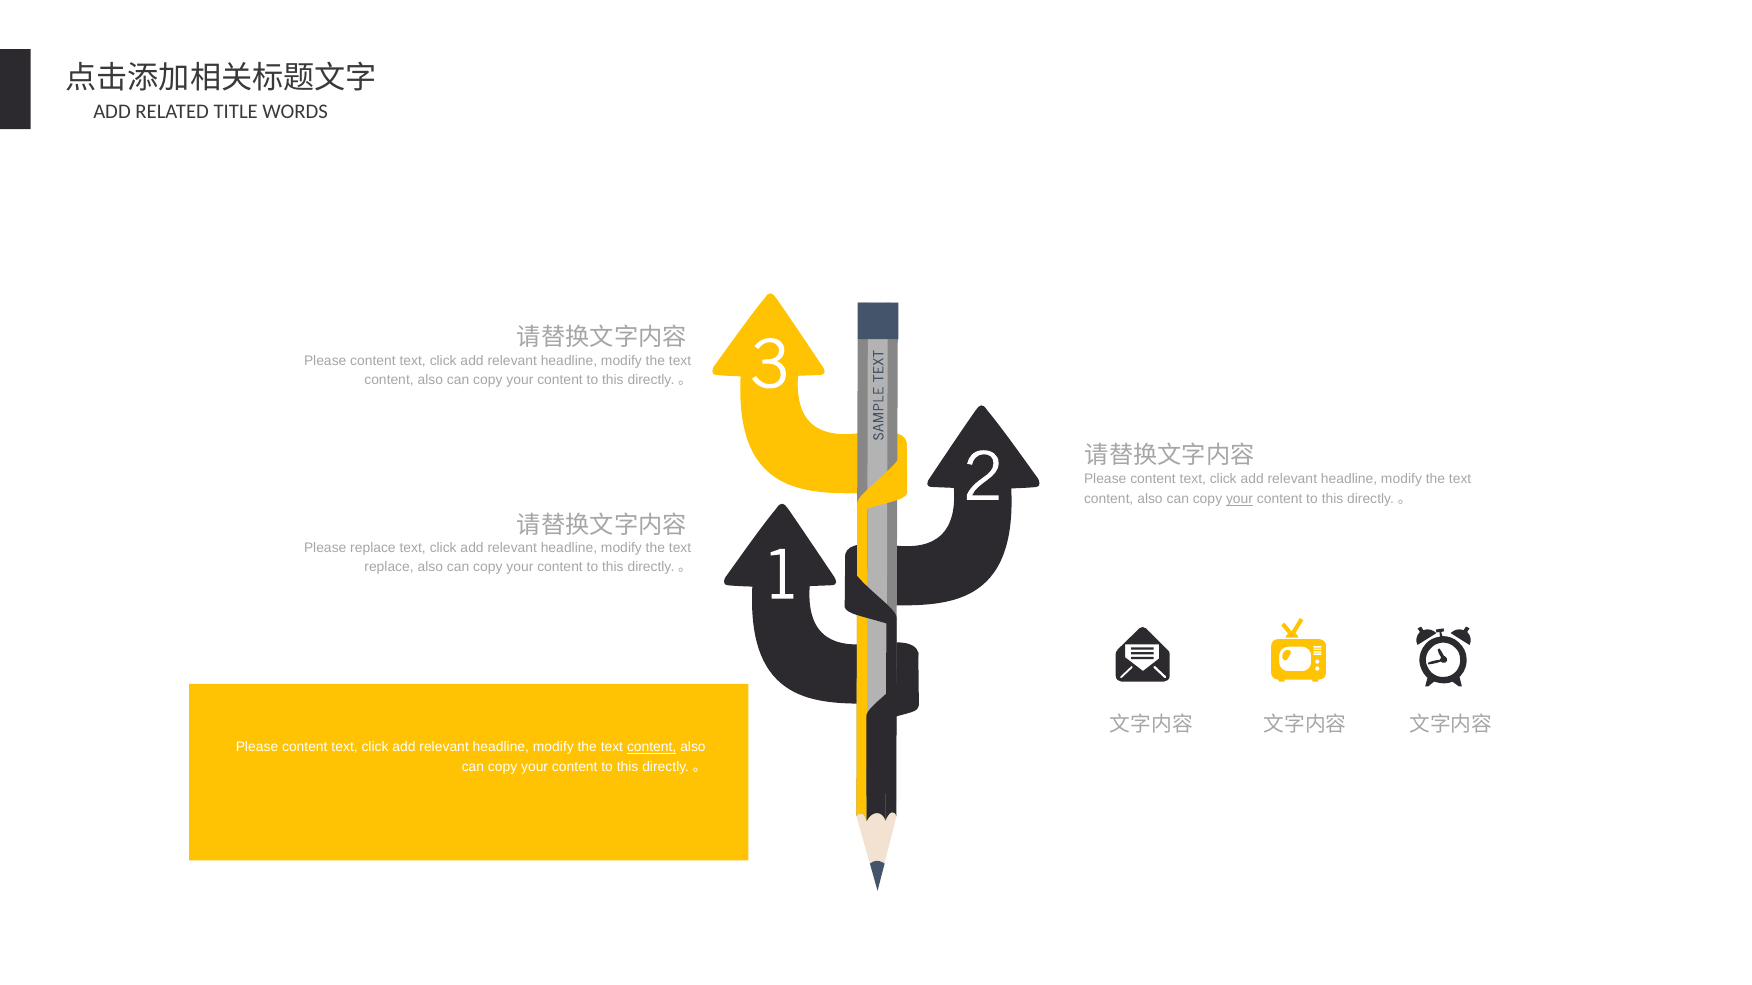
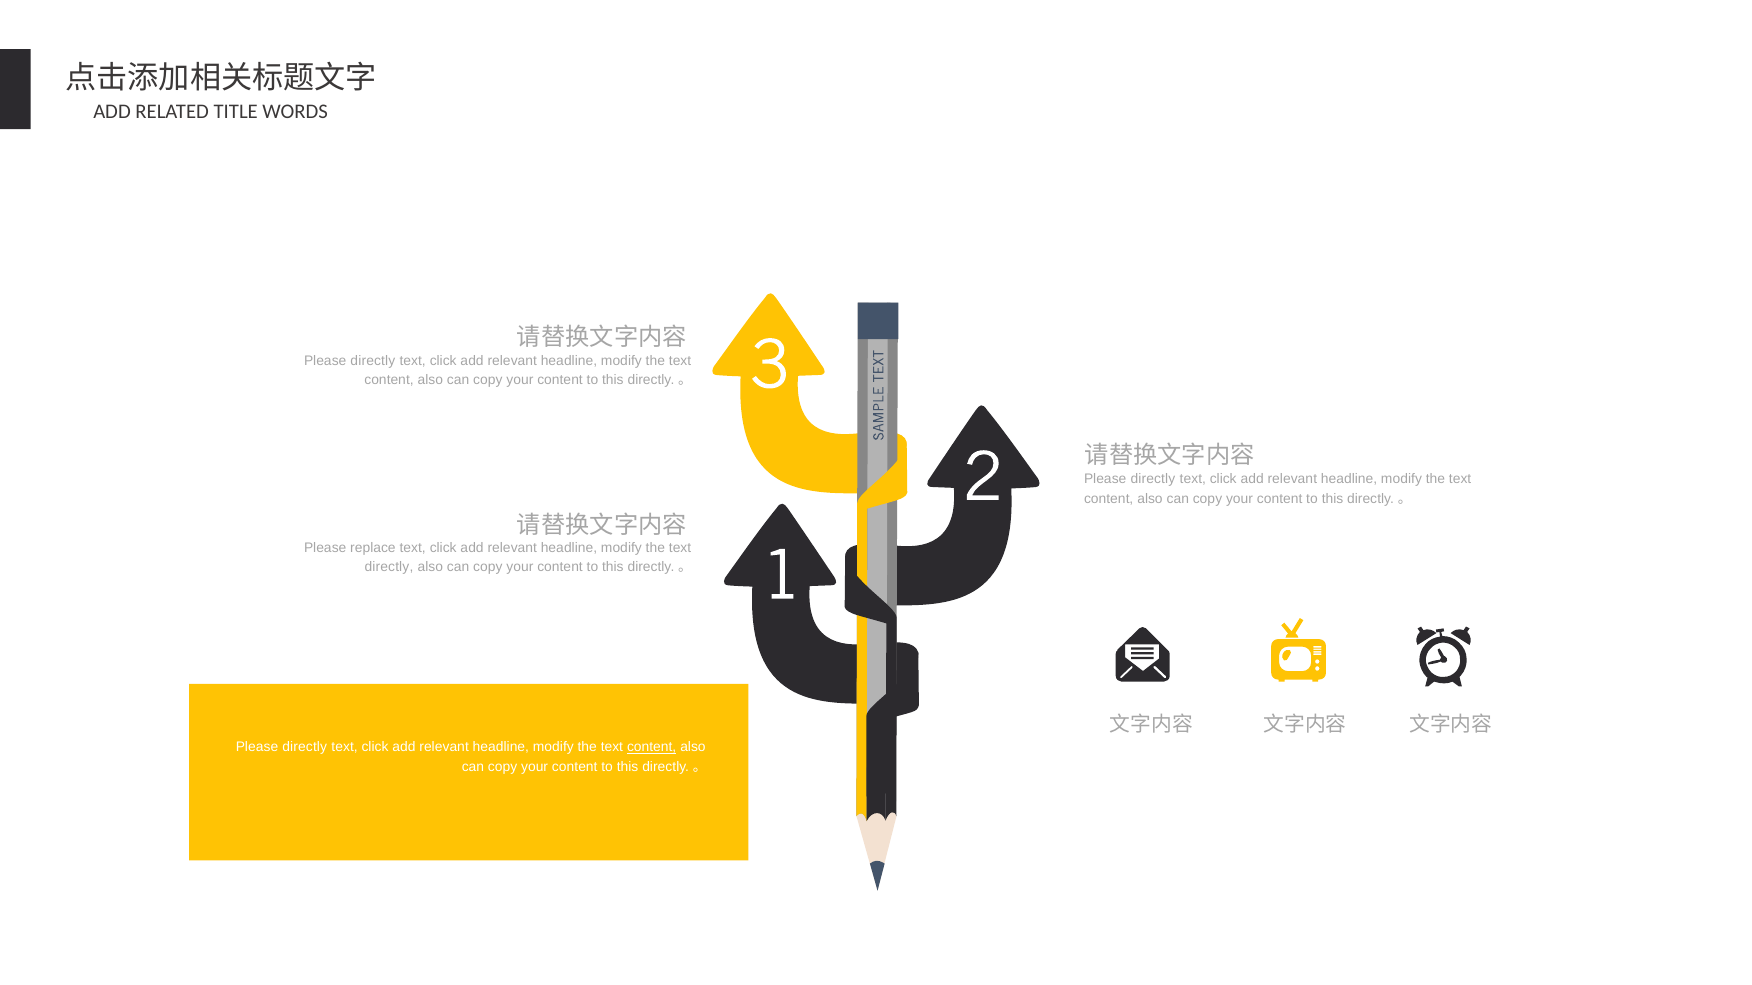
content: content -> directly (373, 361)
content: content -> directly (1153, 479)
your underline: present -> none (1240, 499)
replace: replace -> directly (389, 568)
content: content -> directly (305, 748)
